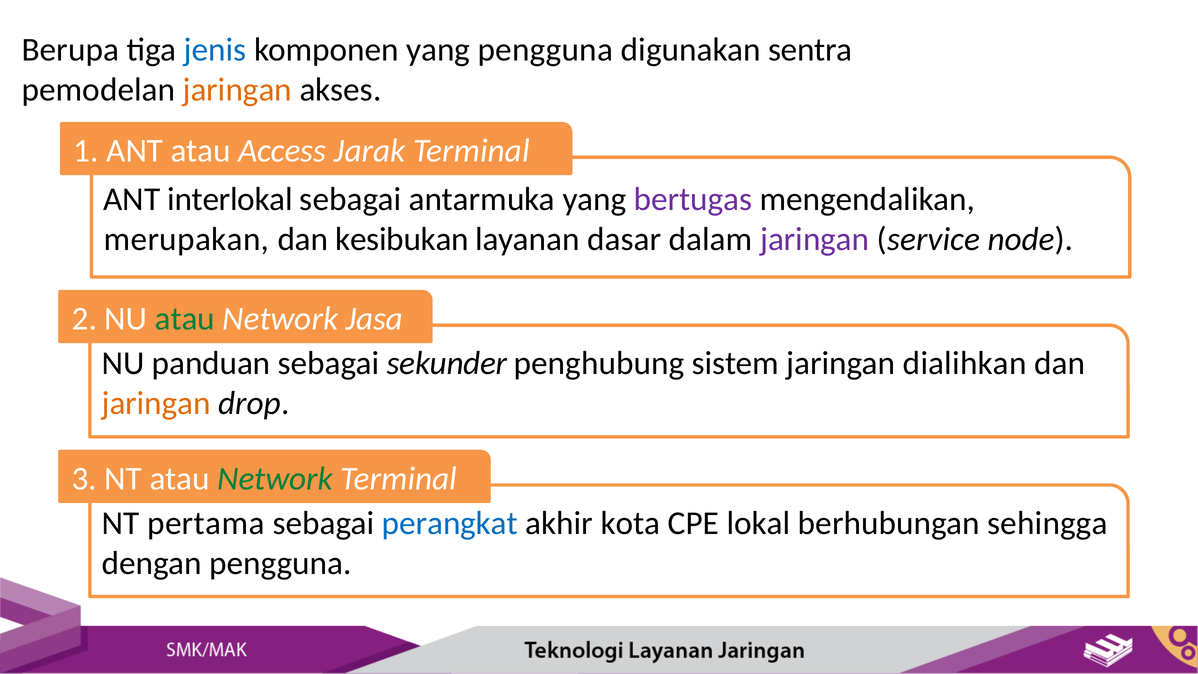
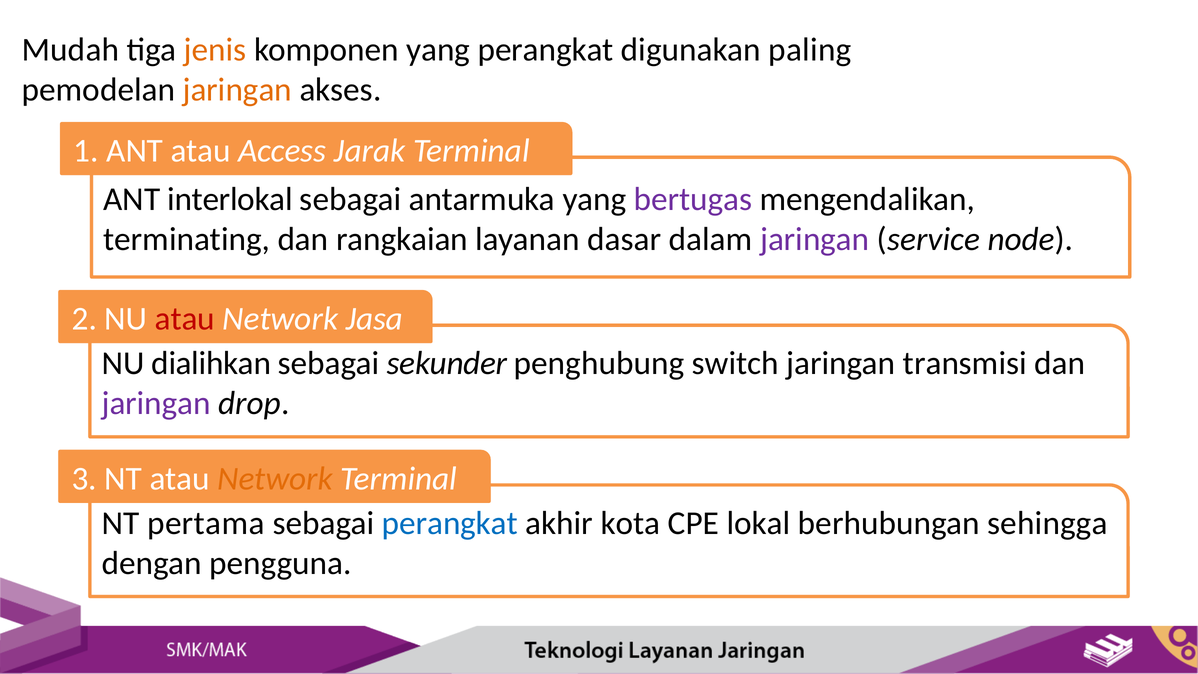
Berupa: Berupa -> Mudah (70, 50)
jenis colour: blue -> orange (215, 50)
yang pengguna: pengguna -> perangkat (546, 50)
sentra: sentra -> paling (810, 50)
merupakan: merupakan -> terminating (187, 239)
kesibukan: kesibukan -> rangkaian (402, 239)
atau colour: green -> red (185, 319)
panduan: panduan -> dialihkan (211, 363)
sistem: sistem -> switch (735, 363)
dialihkan: dialihkan -> transmisi (965, 363)
jaringan colour: orange -> purple (156, 403)
Network colour: green -> orange (275, 479)
